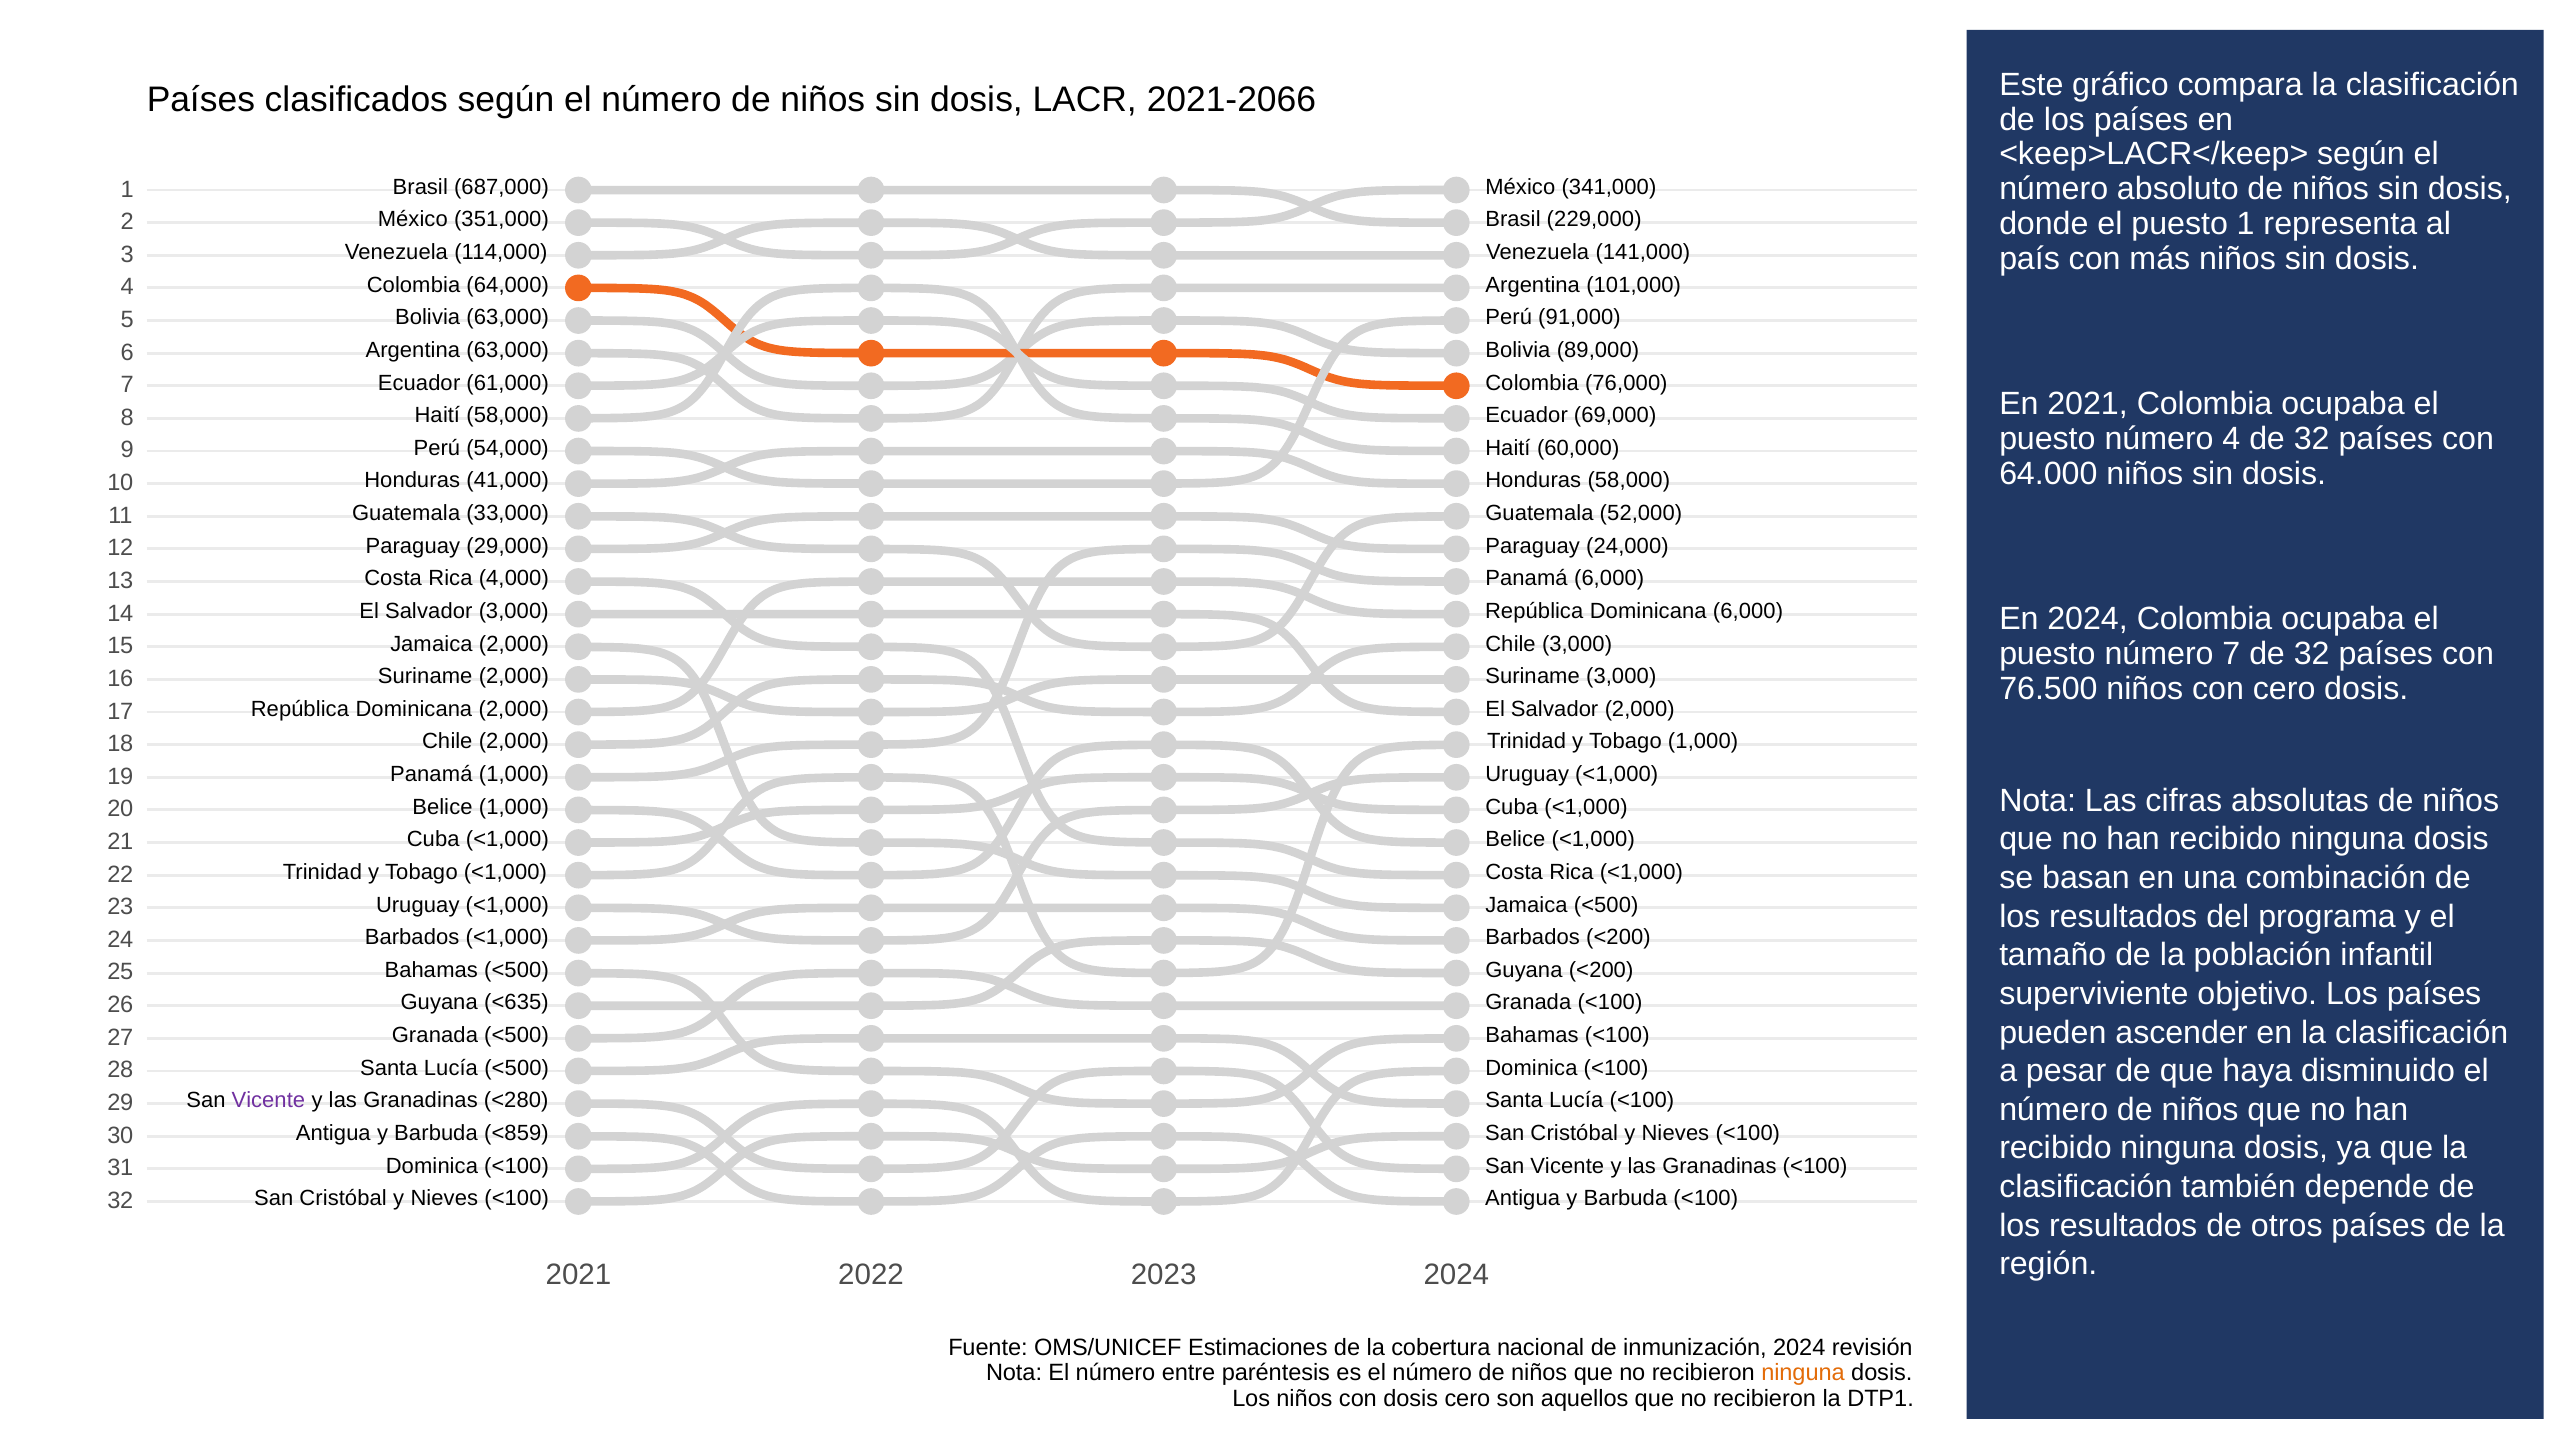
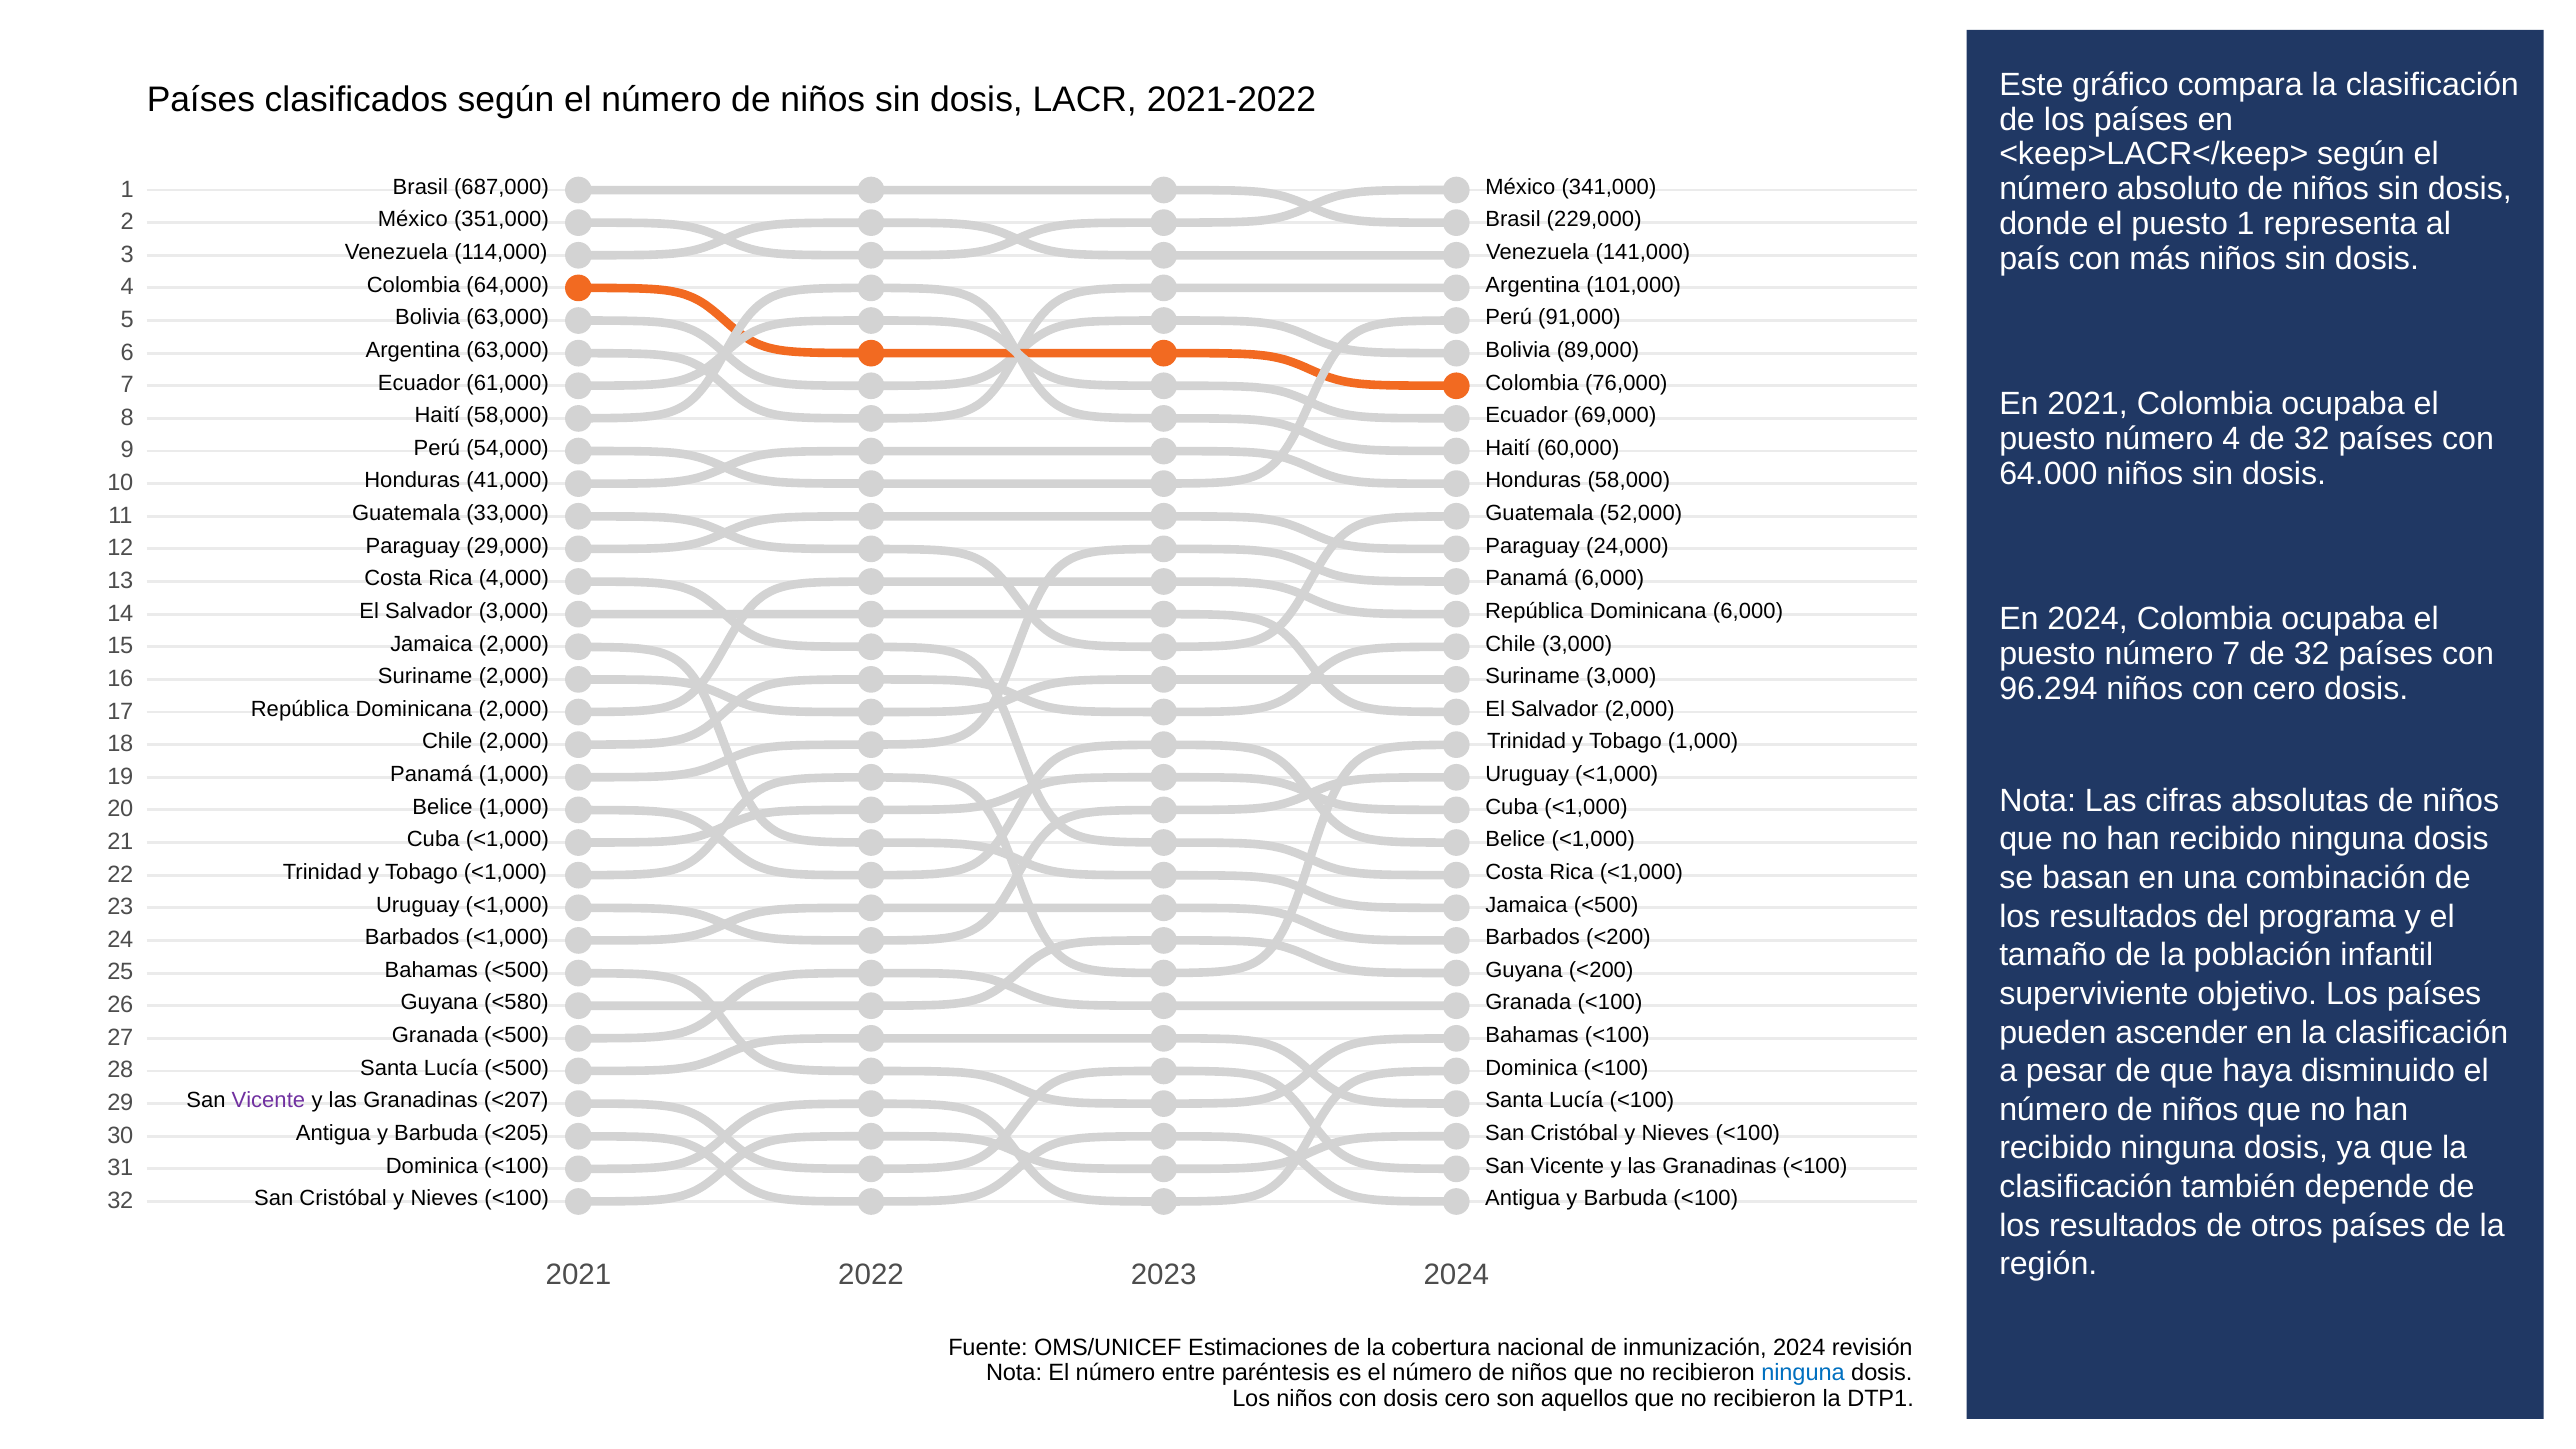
2021-2066: 2021-2066 -> 2021-2022 (1231, 100)
76.500: 76.500 -> 96.294 (2048, 689)
<635: <635 -> <580 (516, 1003)
<280: <280 -> <207 (516, 1101)
<859: <859 -> <205 (516, 1133)
ninguna colour: orange -> blue (1803, 1373)
